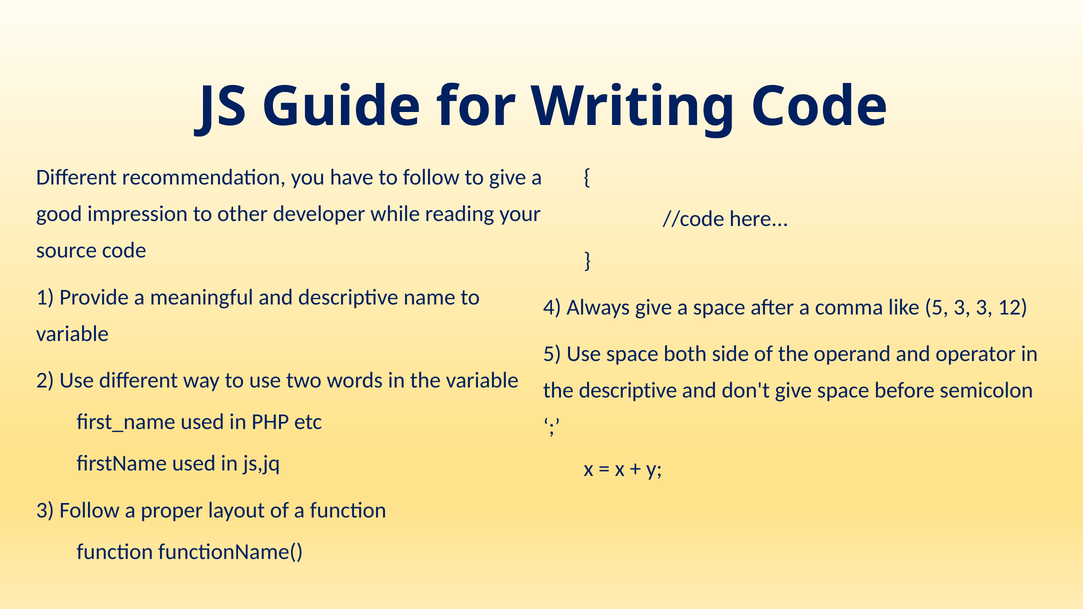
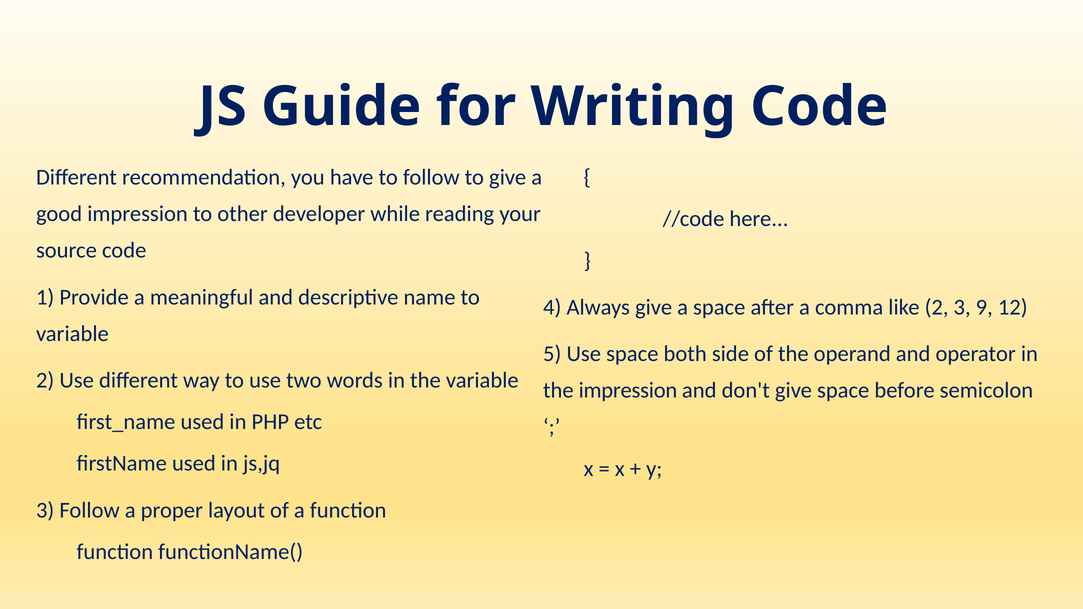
like 5: 5 -> 2 (937, 307)
3 3: 3 -> 9 (984, 307)
the descriptive: descriptive -> impression (628, 391)
